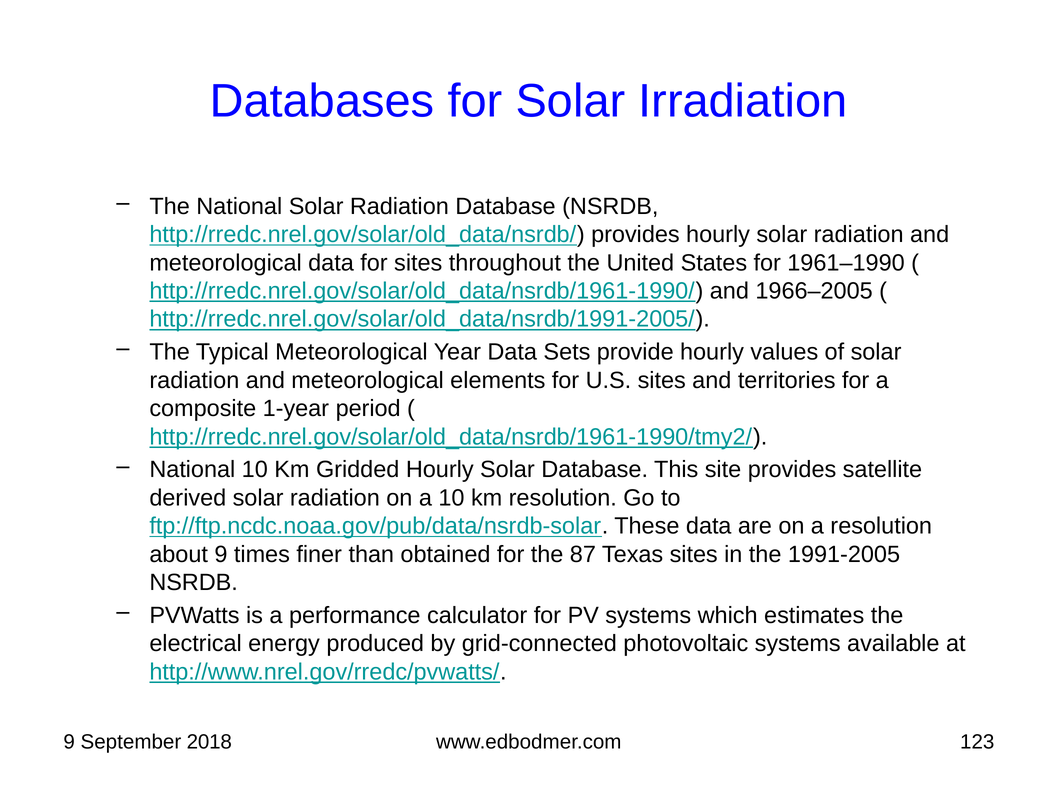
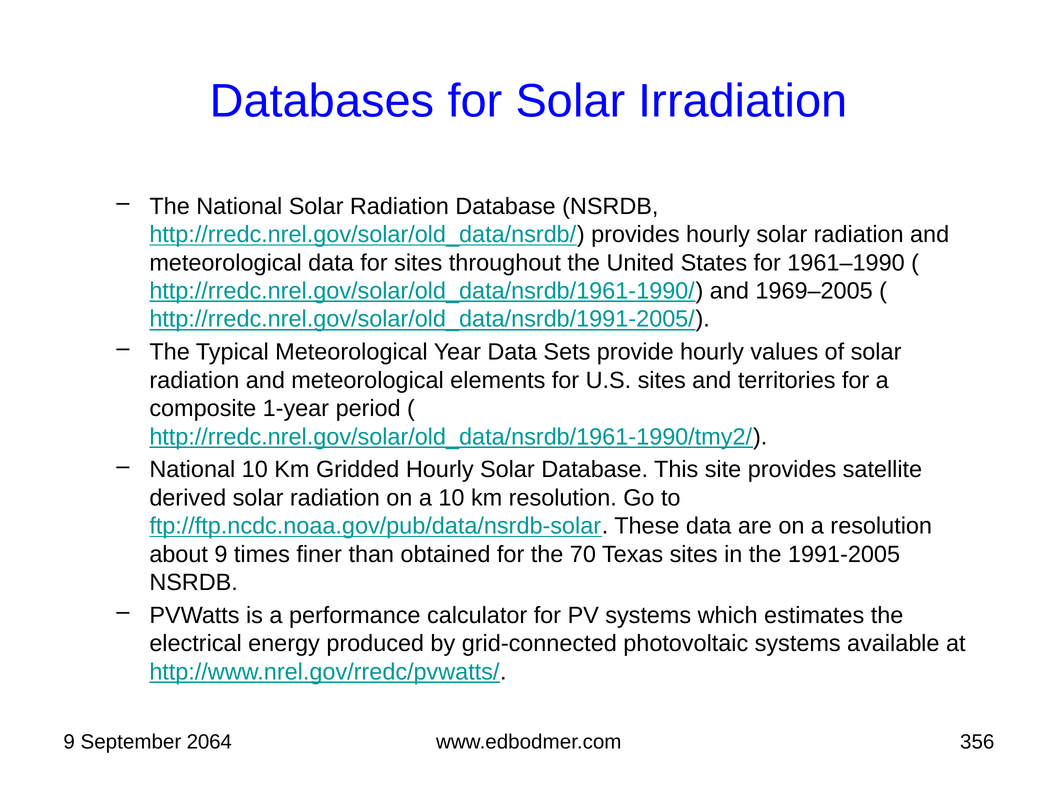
1966–2005: 1966–2005 -> 1969–2005 (814, 291)
87: 87 -> 70 (583, 554)
2018: 2018 -> 2064 (209, 742)
123: 123 -> 356 (977, 742)
